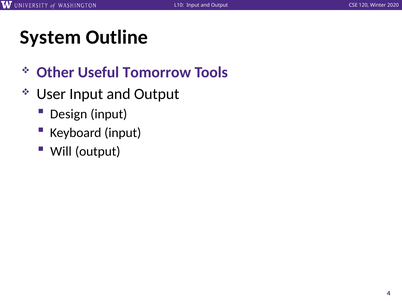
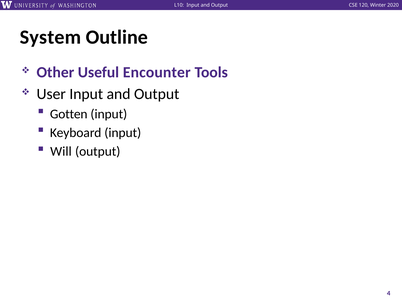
Tomorrow: Tomorrow -> Encounter (157, 72)
Design: Design -> Gotten (69, 114)
